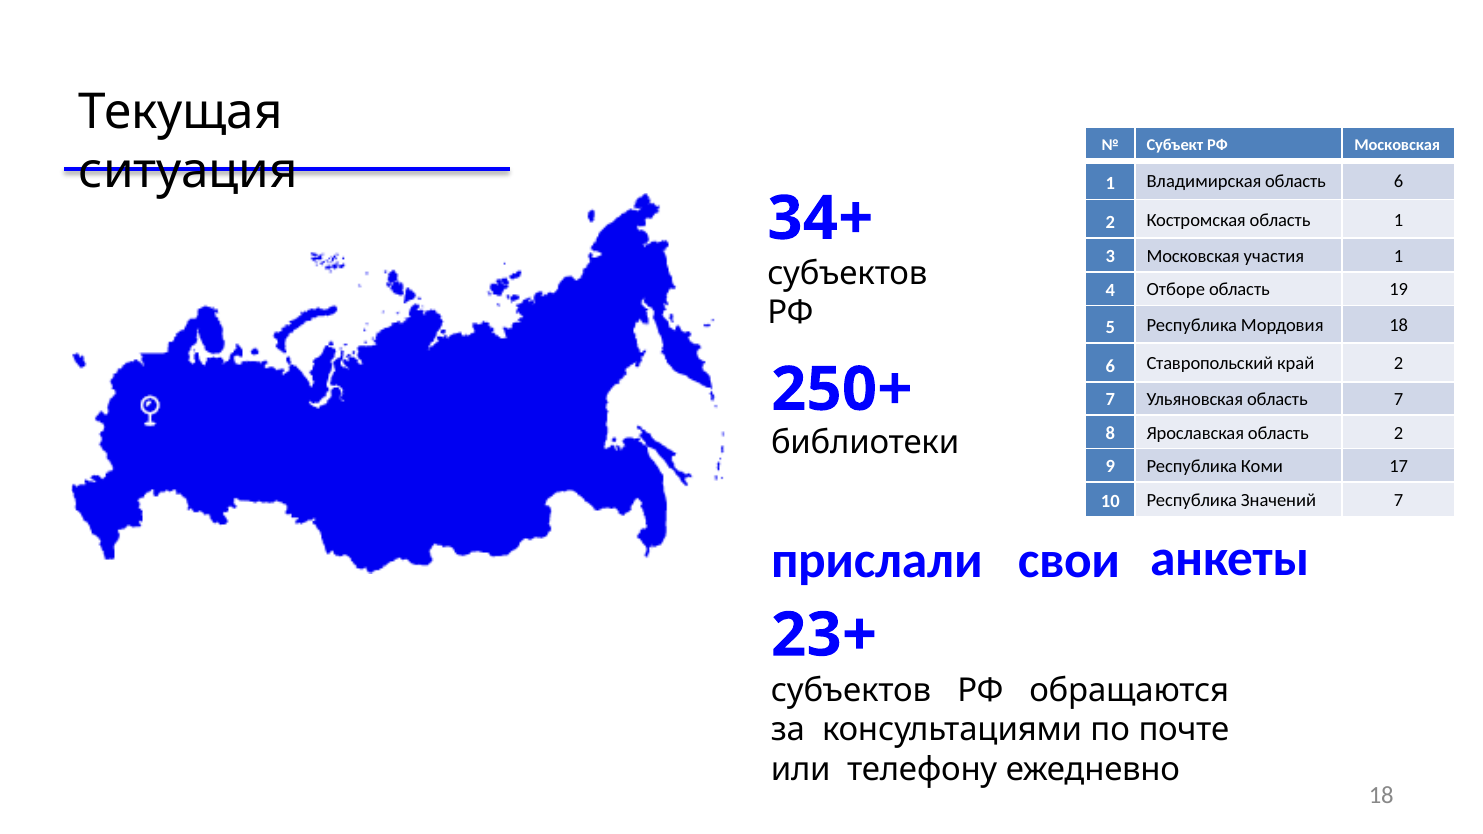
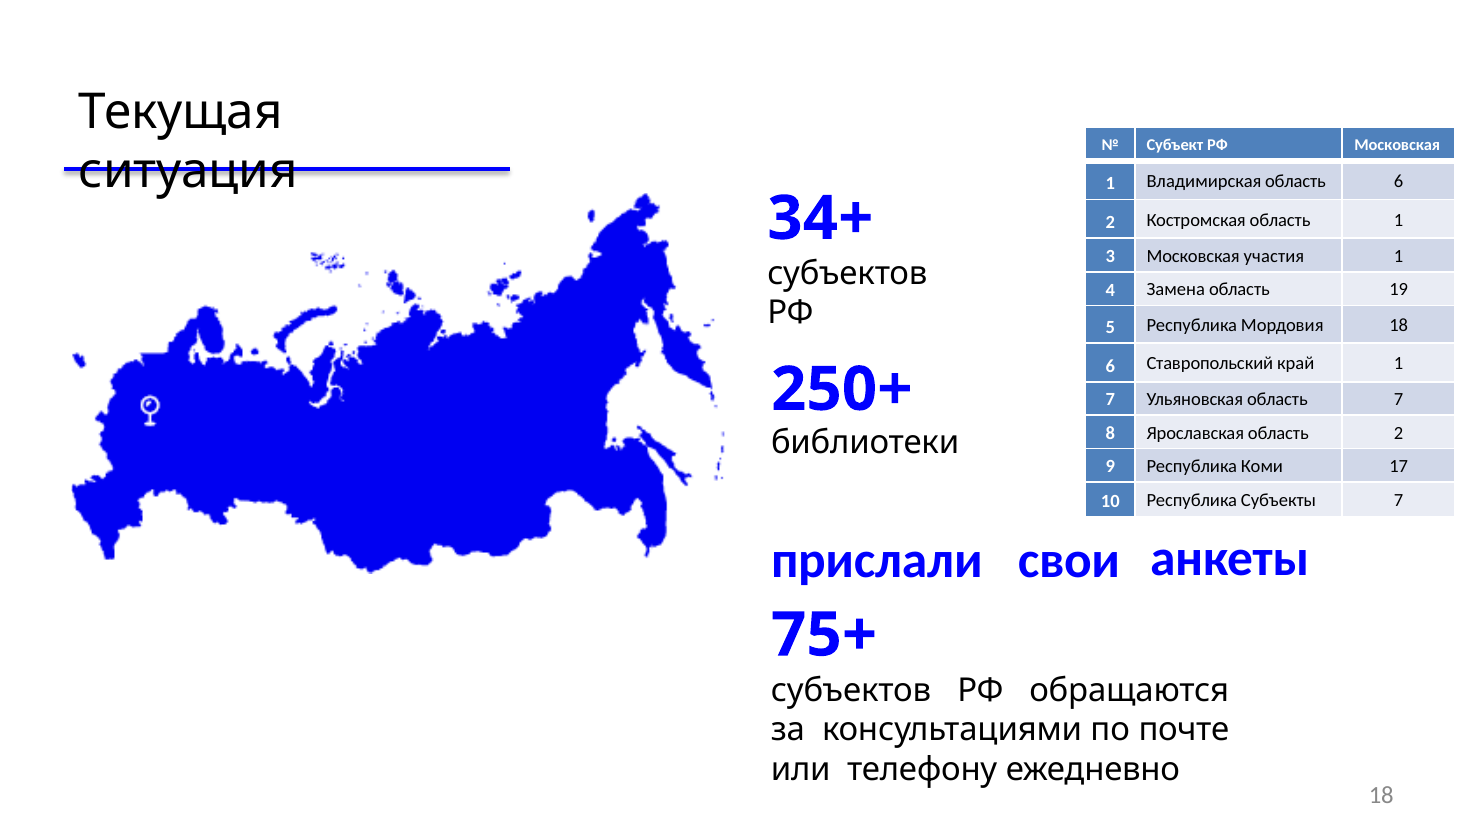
Отборе: Отборе -> Замена (1176, 290)
край 2: 2 -> 1 (1399, 364)
Значений: Значений -> Субъекты (1279, 501)
23+: 23+ -> 75+ (824, 635)
